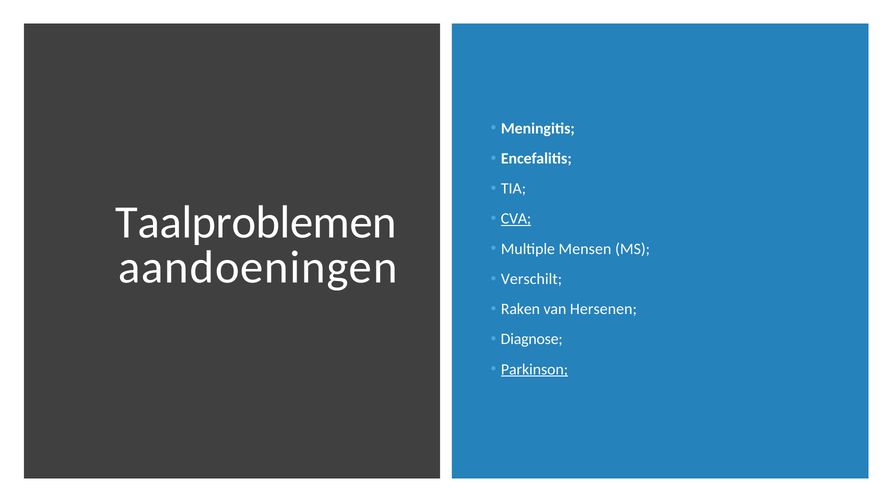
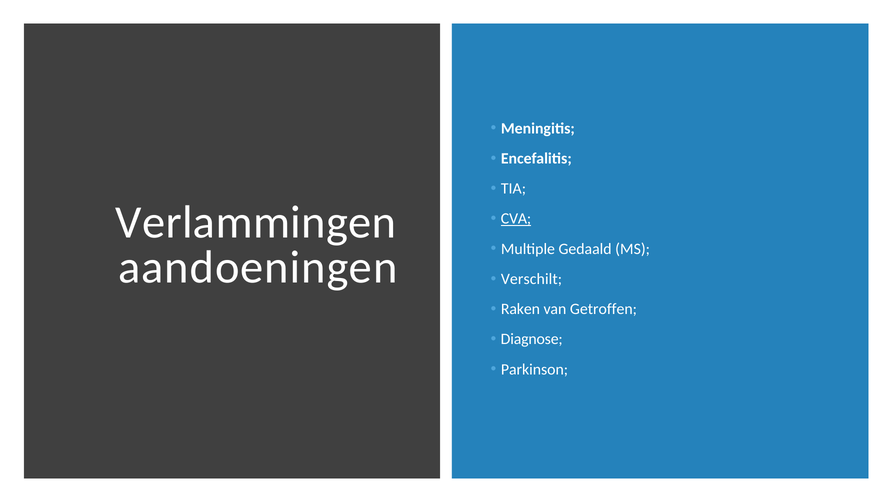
Taalproblemen: Taalproblemen -> Verlammingen (256, 223)
Mensen: Mensen -> Gedaald (585, 249)
Hersenen: Hersenen -> Getroffen (603, 309)
Parkinson underline: present -> none (534, 369)
